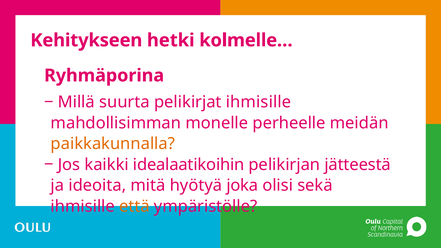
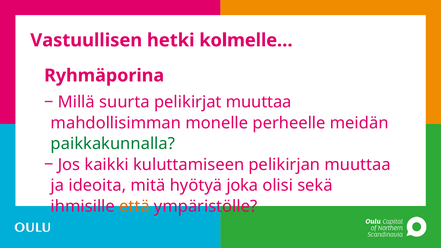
Kehitykseen: Kehitykseen -> Vastuullisen (86, 40)
pelikirjat ihmisille: ihmisille -> muuttaa (259, 102)
paikkakunnalla colour: orange -> green (113, 144)
idealaatikoihin: idealaatikoihin -> kuluttamiseen (189, 165)
pelikirjan jätteestä: jätteestä -> muuttaa (358, 165)
